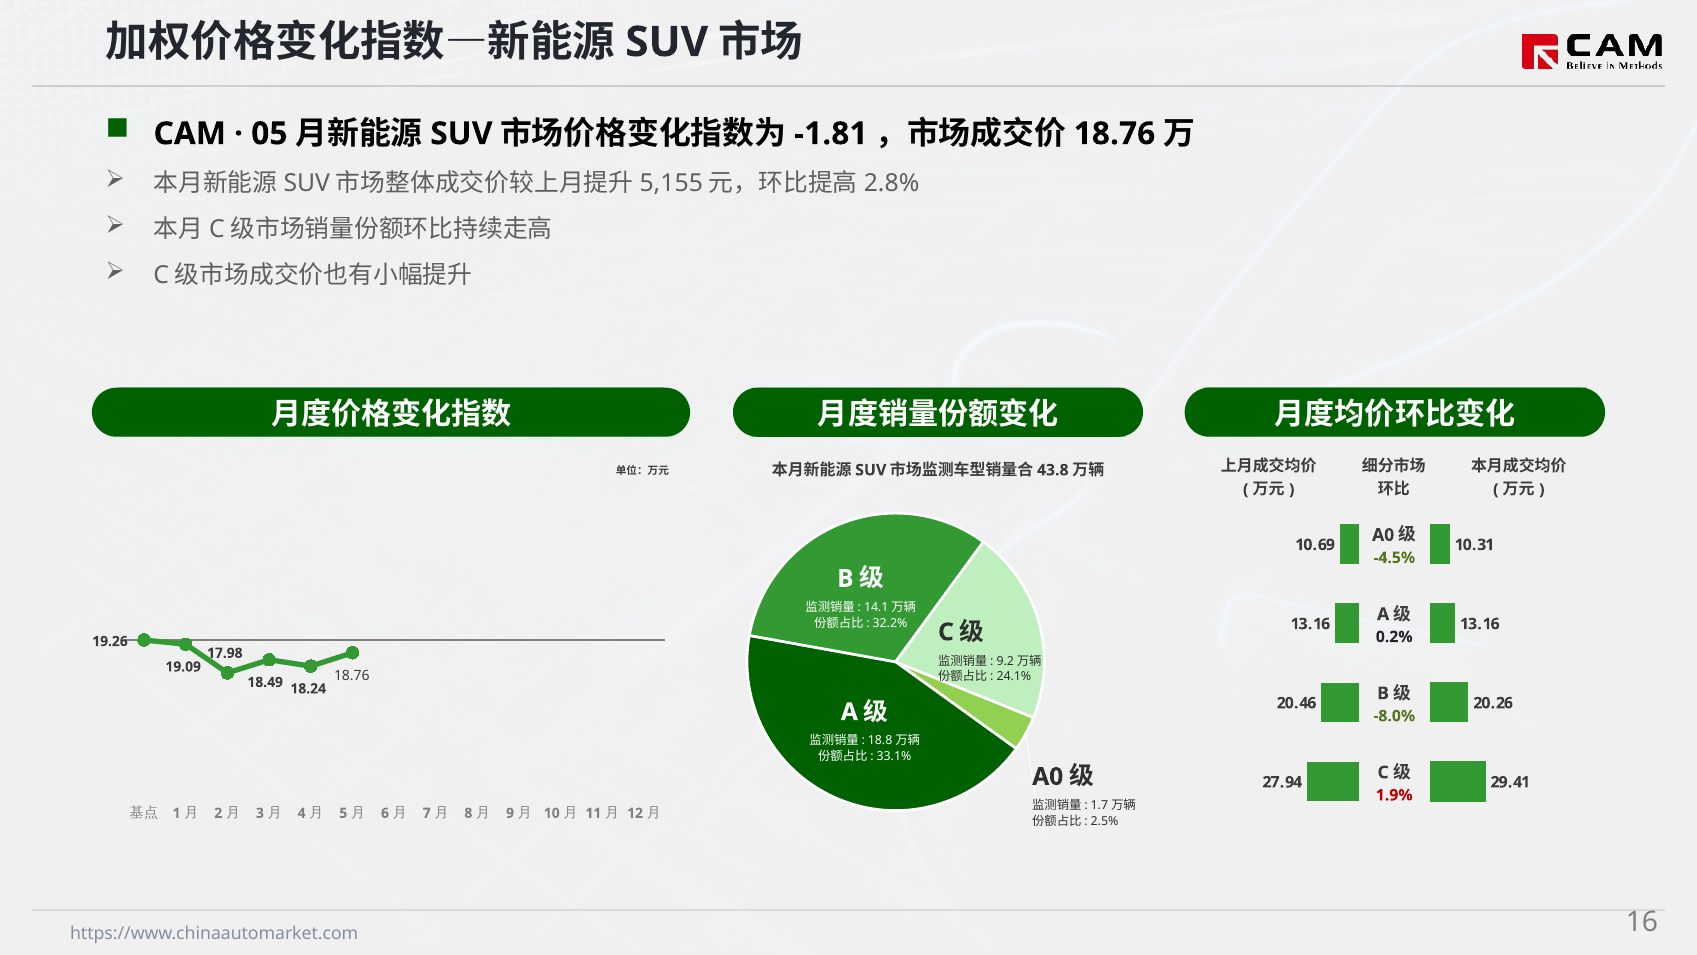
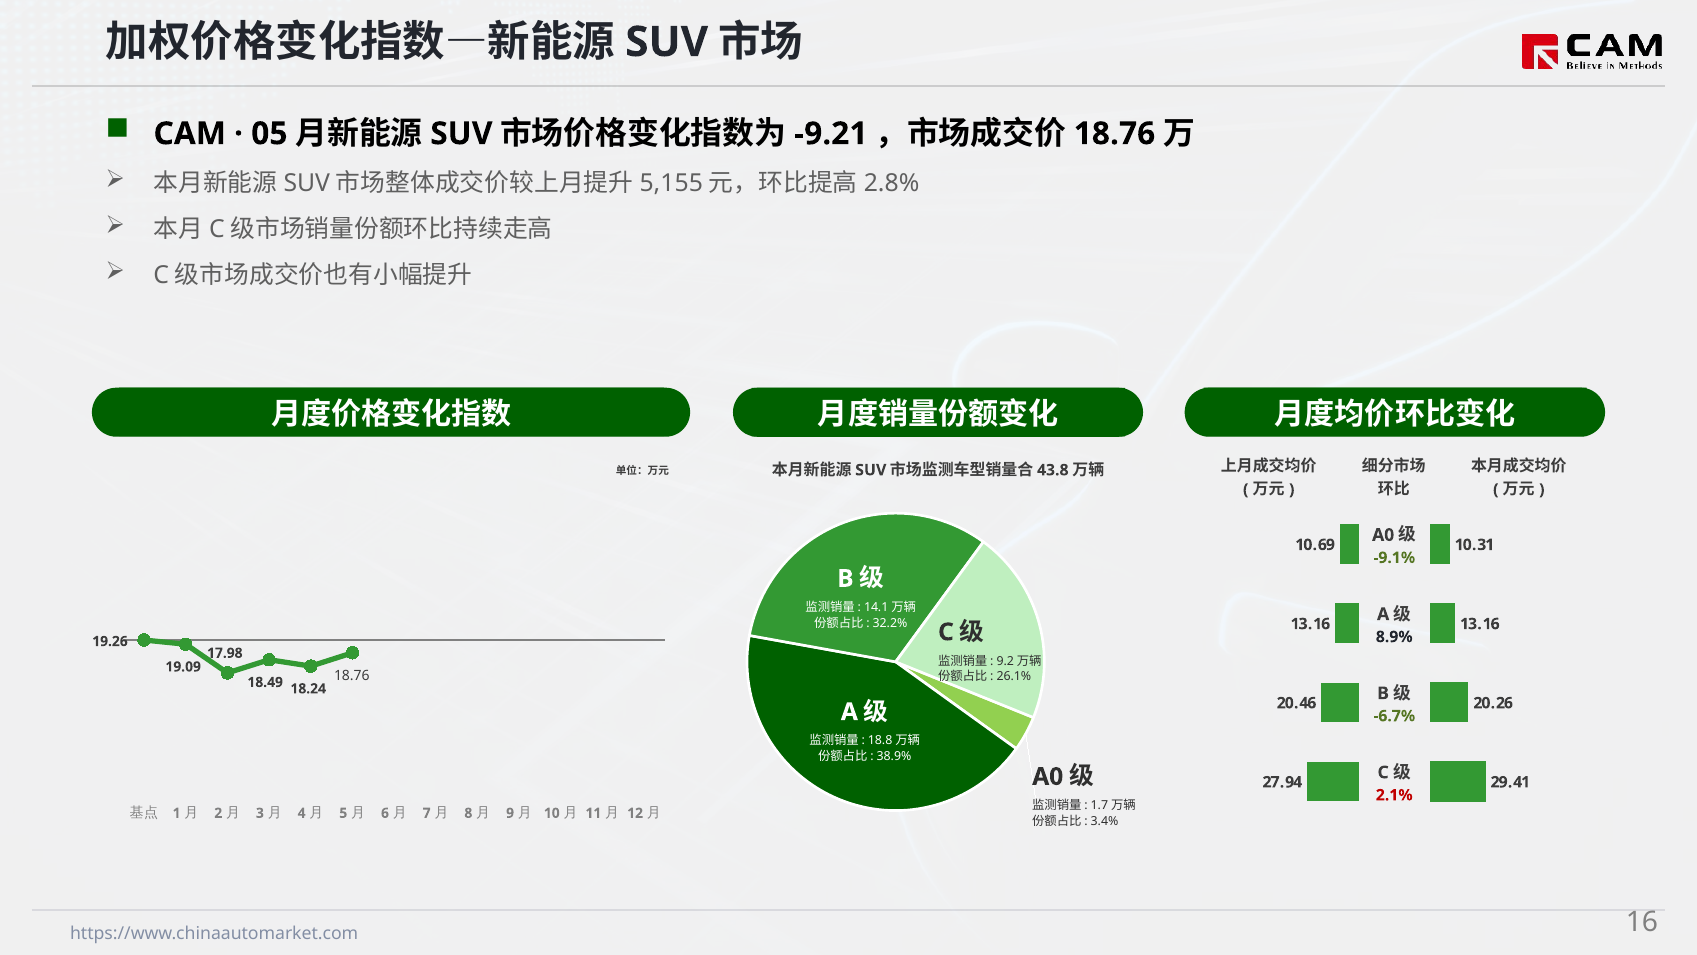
-1.81: -1.81 -> -9.21 (831, 134)
-4.5%: -4.5% -> -9.1% (1394, 557)
0.2%: 0.2% -> 8.9% (1394, 637)
24.1%: 24.1% -> 26.1% (1014, 677)
-8.0%: -8.0% -> -6.7% (1394, 716)
33.1%: 33.1% -> 38.9% (894, 756)
1.9%: 1.9% -> 2.1% (1394, 795)
2.5%: 2.5% -> 3.4% (1105, 821)
